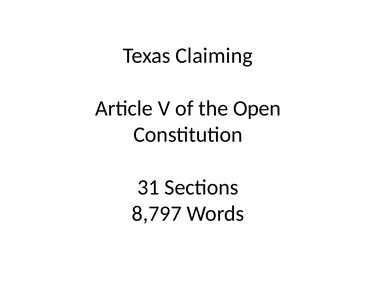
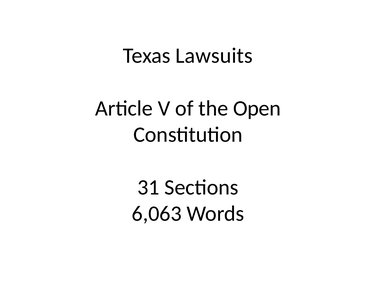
Claiming: Claiming -> Lawsuits (214, 56)
8,797: 8,797 -> 6,063 (157, 214)
